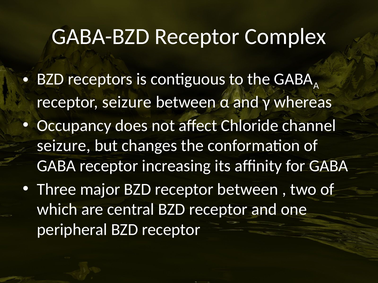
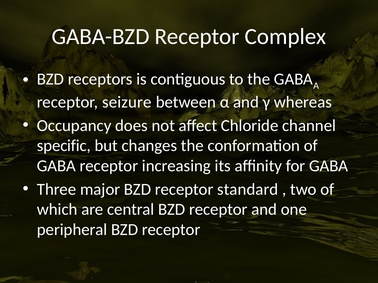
seizure: seizure -> specific (64, 146)
receptor between: between -> standard (248, 190)
